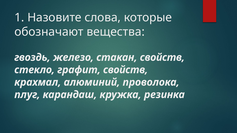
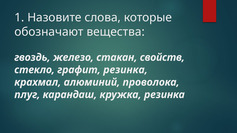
графит свойств: свойств -> резинка (125, 70)
